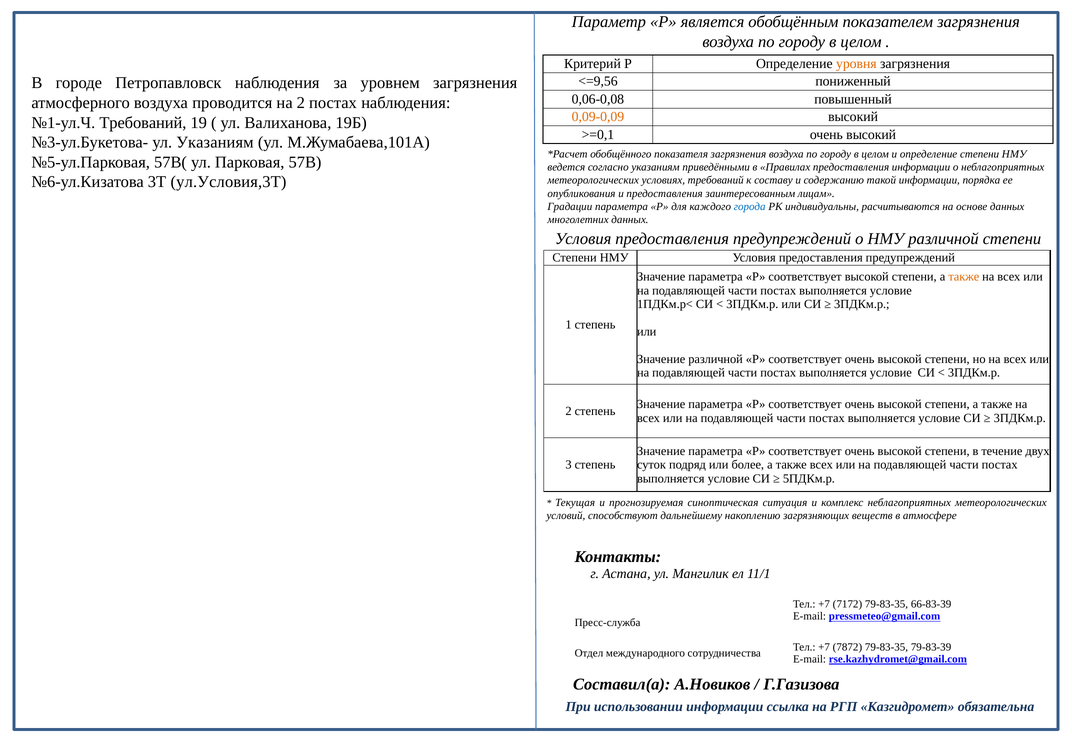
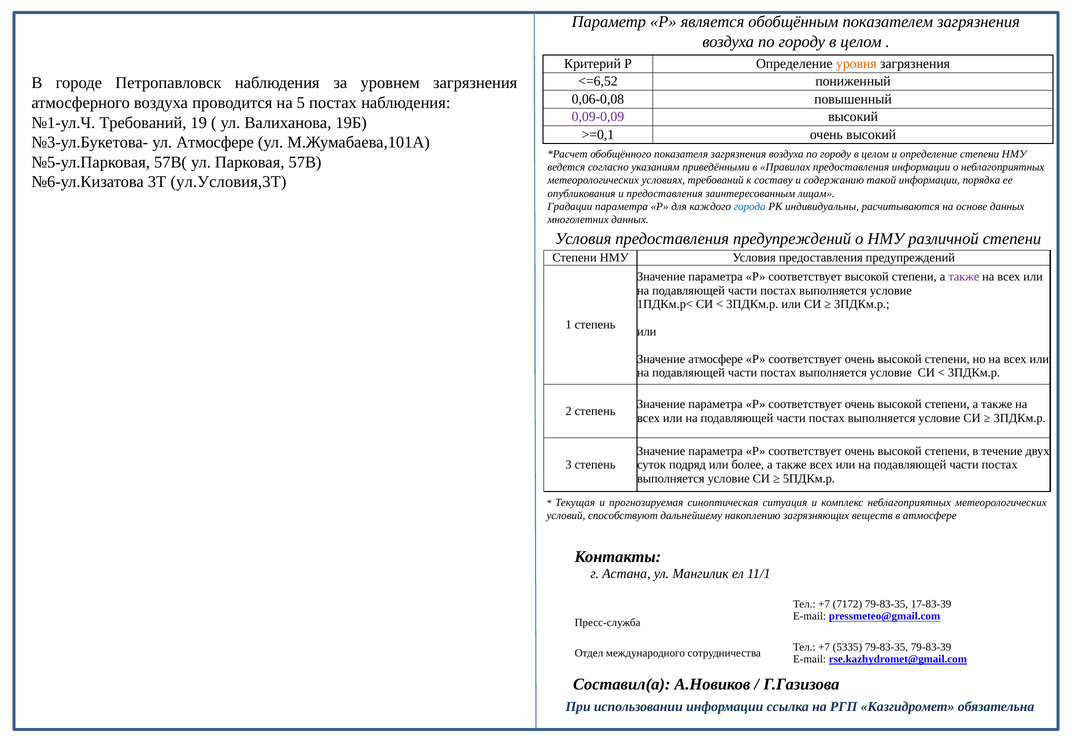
<=9,56: <=9,56 -> <=6,52 (598, 81)
на 2: 2 -> 5 (301, 103)
0,09-0,09 colour: orange -> purple (598, 117)
ул Указаниям: Указаниям -> Атмосфере (215, 142)
также colour: orange -> purple (964, 277)
Значение различной: различной -> атмосфере (716, 359)
66-83-39: 66-83-39 -> 17-83-39 (931, 604)
7872: 7872 -> 5335 (847, 647)
